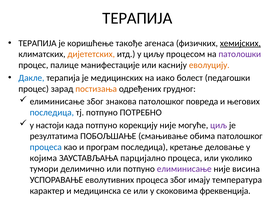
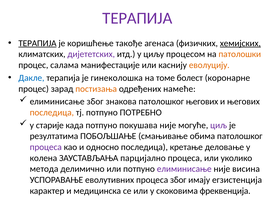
ТЕРАПИЈА colour: black -> purple (137, 18)
ТЕРАПИЈА underline: none -> present (37, 43)
дијететских colour: orange -> purple (91, 54)
патолошки colour: purple -> orange (240, 54)
палице: палице -> салама (64, 65)
медицинских: медицинских -> гинеколошка (117, 78)
иако: иако -> томе (165, 78)
педагошки: педагошки -> коронарне (227, 78)
грудног: грудног -> намеће (179, 89)
патолошког повреда: повреда -> његових (202, 102)
последица colour: blue -> orange (52, 113)
настоји: настоји -> старије (50, 126)
корекцију: корекцију -> покушава (138, 126)
процеса colour: blue -> purple (46, 147)
програм: програм -> односно (103, 147)
којима: којима -> колена (43, 158)
тумори: тумори -> метода (44, 169)
температура: температура -> егзистенција (237, 180)
